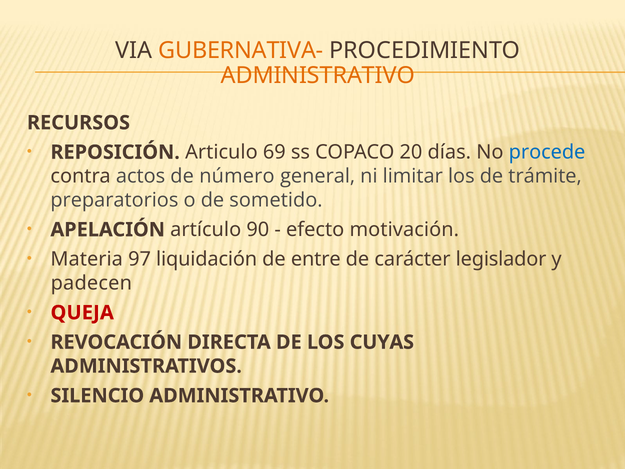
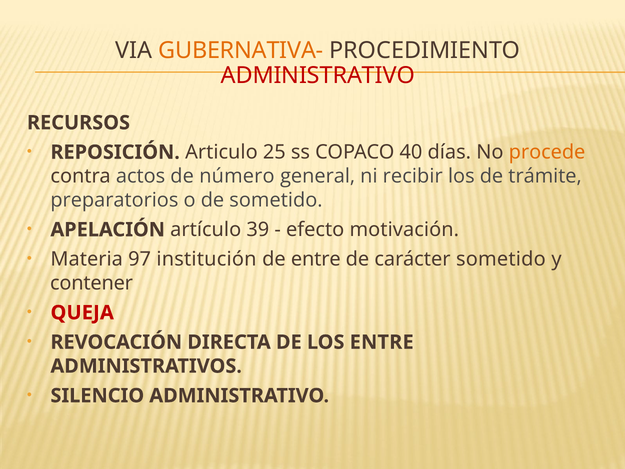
ADMINISTRATIVO colour: orange -> red (318, 76)
69: 69 -> 25 (274, 152)
20: 20 -> 40 (411, 152)
procede colour: blue -> orange (547, 152)
limitar: limitar -> recibir (413, 176)
90: 90 -> 39 (258, 230)
liquidación: liquidación -> institución (206, 259)
carácter legislador: legislador -> sometido (501, 259)
padecen: padecen -> contener (92, 283)
LOS CUYAS: CUYAS -> ENTRE (382, 342)
